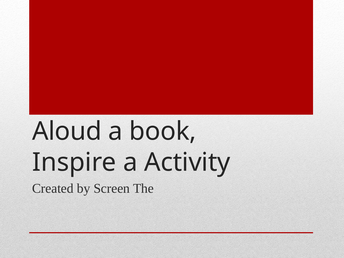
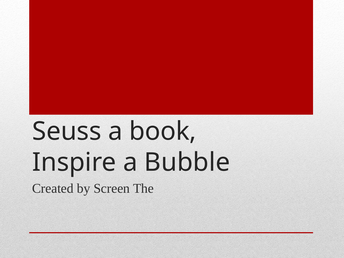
Aloud: Aloud -> Seuss (67, 131)
Activity: Activity -> Bubble (187, 162)
